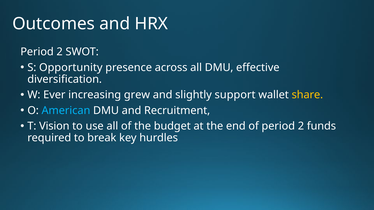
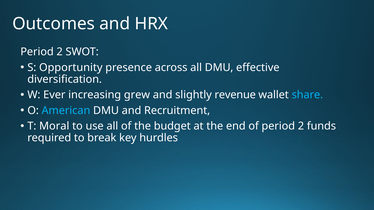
support: support -> revenue (235, 95)
share colour: yellow -> light blue (307, 95)
Vision: Vision -> Moral (54, 126)
